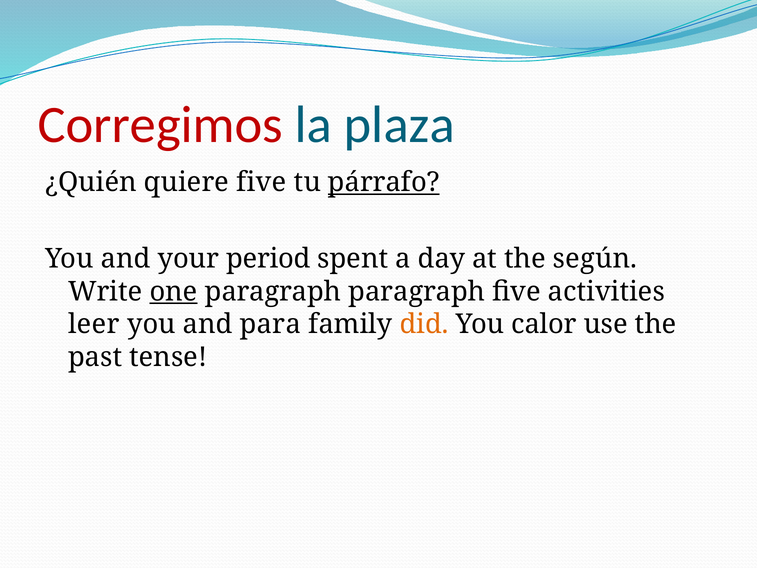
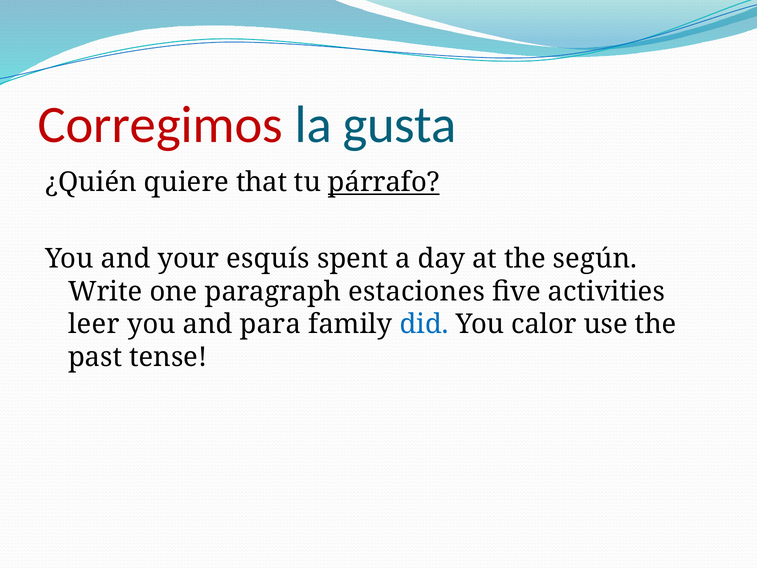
plaza: plaza -> gusta (400, 125)
quiere five: five -> that (262, 182)
period: period -> esquís (268, 259)
one underline: present -> none (174, 292)
paragraph paragraph: paragraph -> estaciones (417, 292)
did colour: orange -> blue (424, 324)
